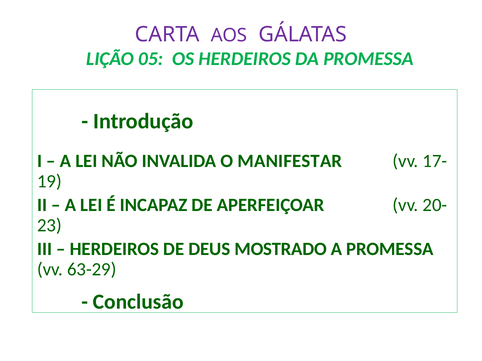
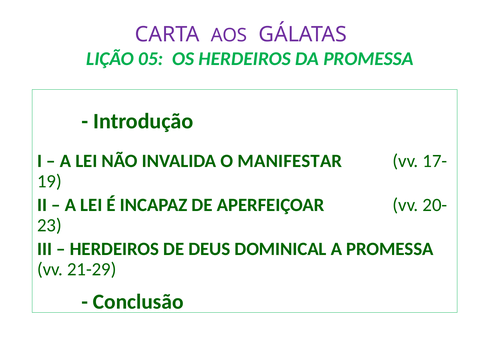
MOSTRADO: MOSTRADO -> DOMINICAL (281, 249)
63-29: 63-29 -> 21-29 (92, 270)
